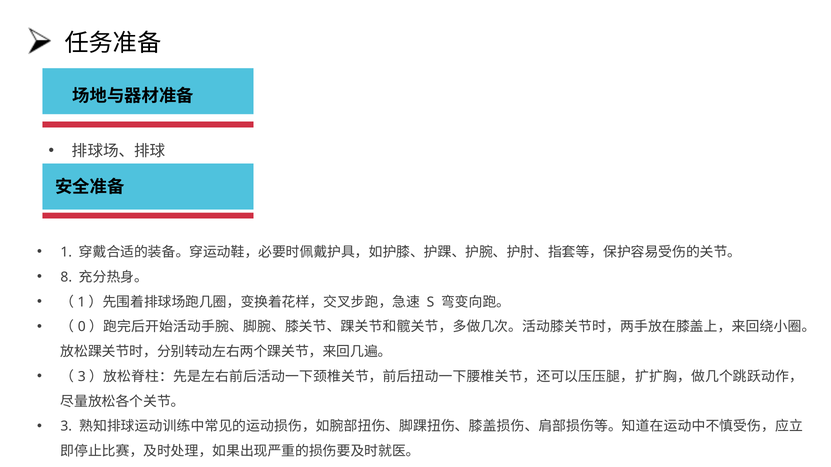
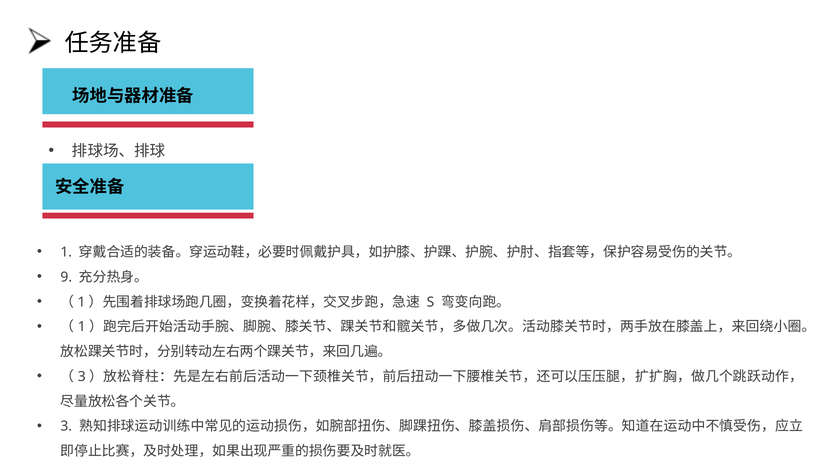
8: 8 -> 9 (66, 277)
0: 0 -> 1 (82, 327)
